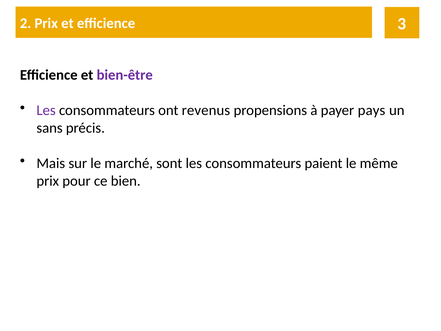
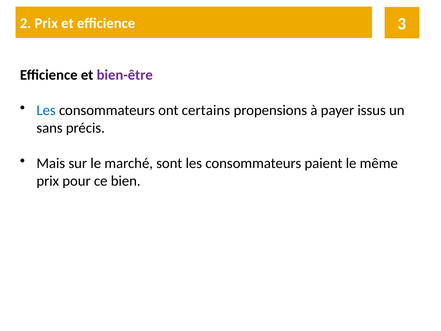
Les colour: purple -> blue (46, 110)
revenus: revenus -> certains (206, 110)
pays: pays -> issus (372, 110)
